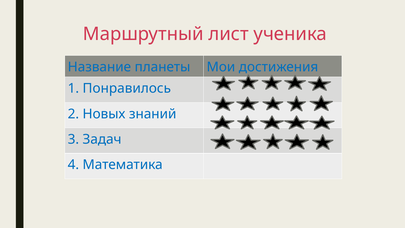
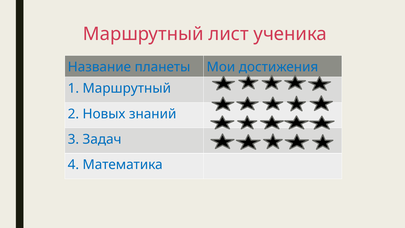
1 Понравилось: Понравилось -> Маршрутный (127, 88)
